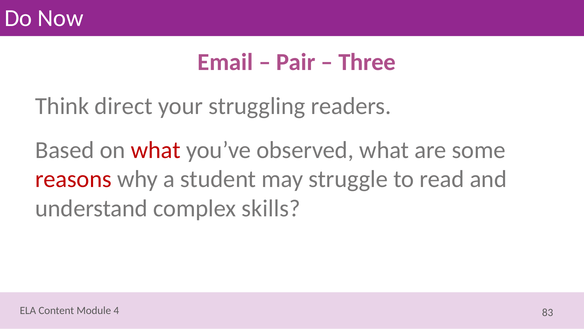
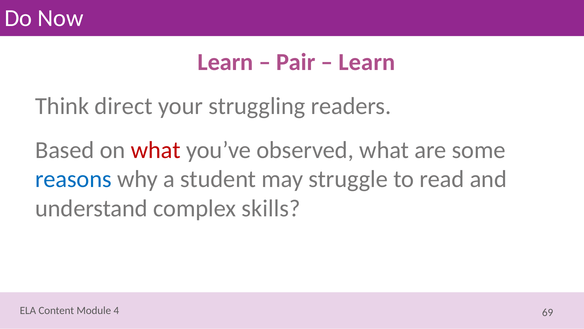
Email: Email -> Learn (225, 62)
Three: Three -> Learn (367, 62)
reasons colour: red -> blue (73, 179)
83: 83 -> 69 (548, 312)
